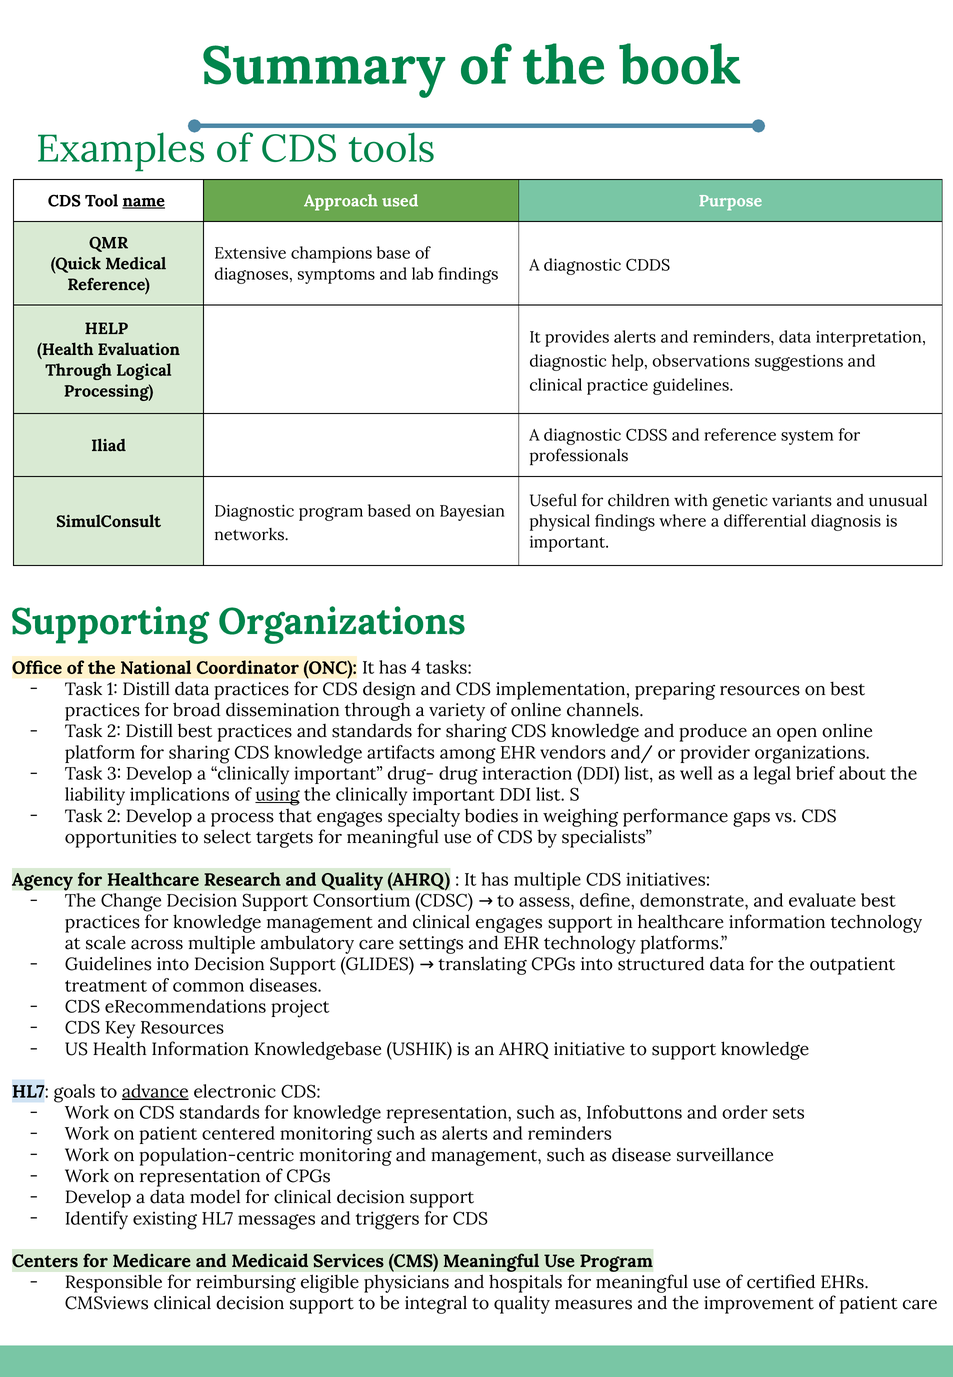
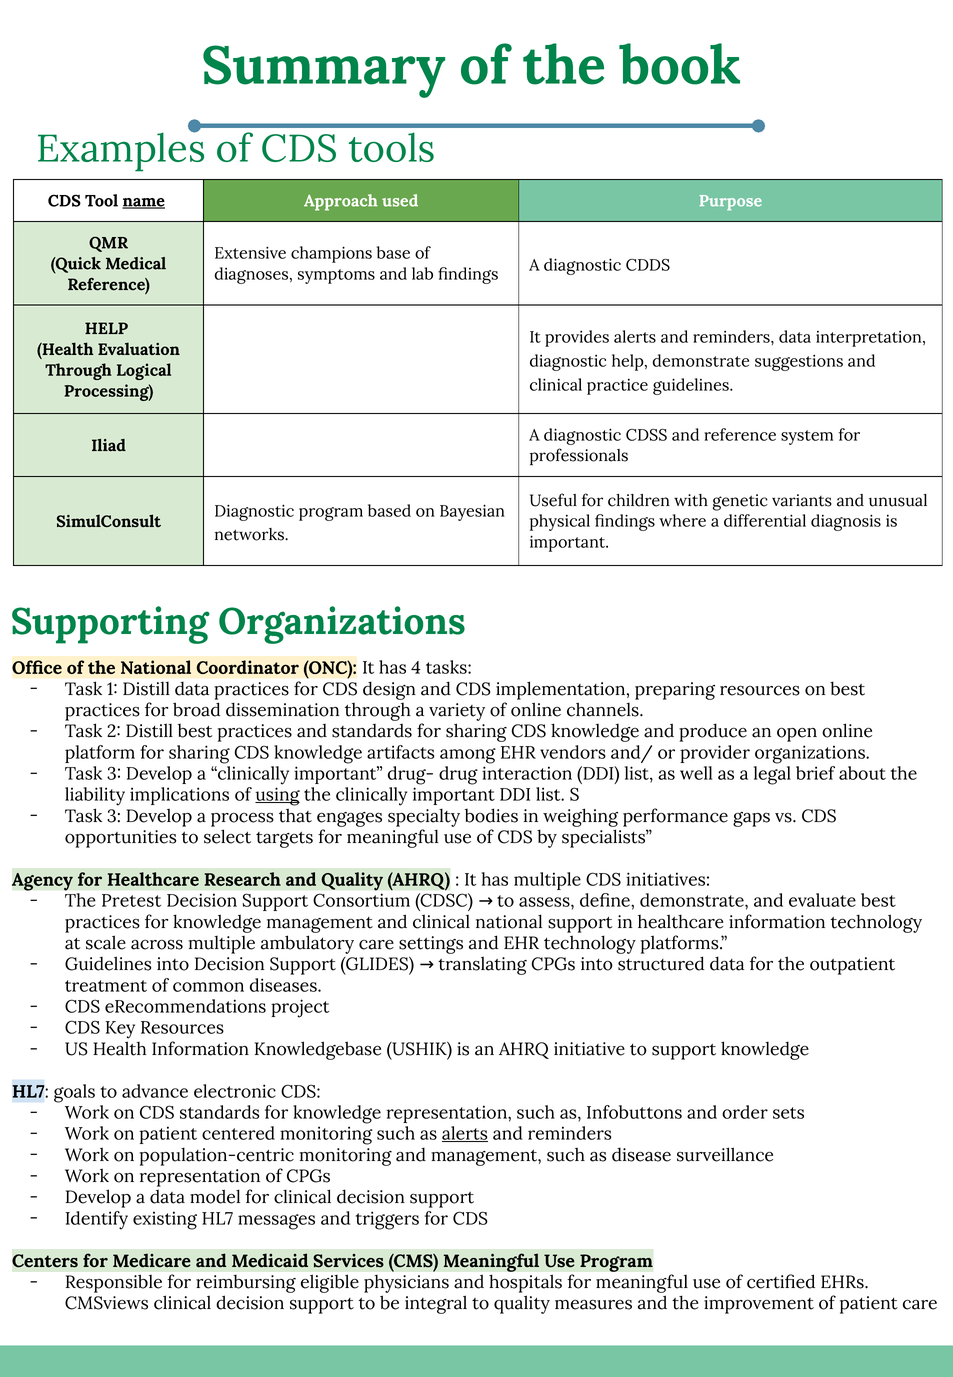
help observations: observations -> demonstrate (701, 361)
2: 2 -> 3 (114, 816)
Change: Change -> Pretest (131, 901)
clinical engages: engages -> national (509, 922)
advance underline: present -> none (155, 1091)
alerts underline: none -> present (465, 1134)
